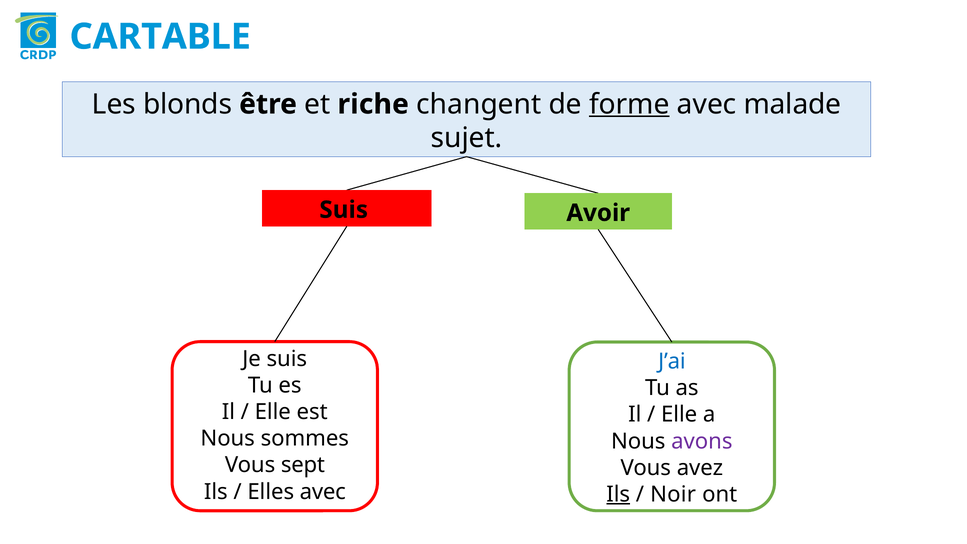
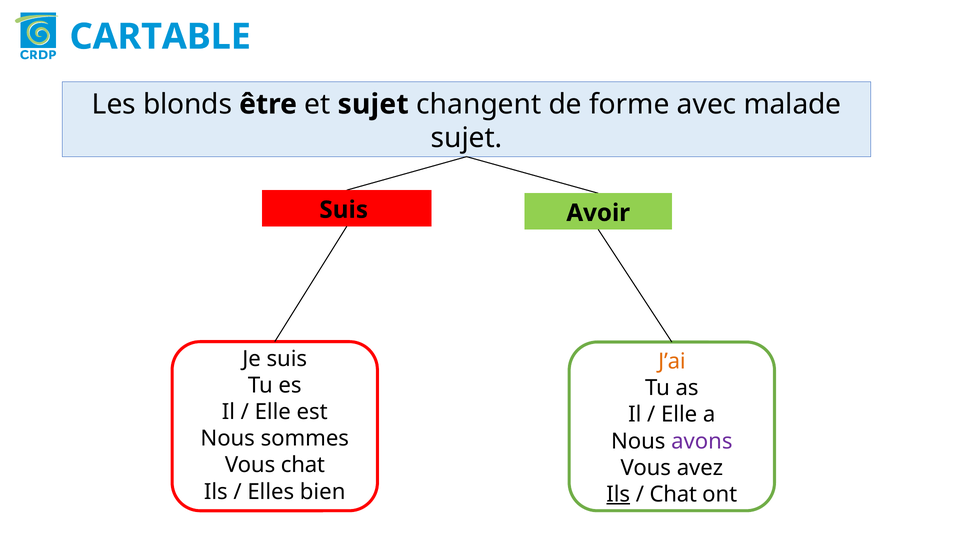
et riche: riche -> sujet (373, 104)
forme underline: present -> none (629, 104)
J’ai colour: blue -> orange (672, 361)
Vous sept: sept -> chat (303, 465)
Elles avec: avec -> bien (323, 492)
Noir: Noir -> Chat (673, 494)
